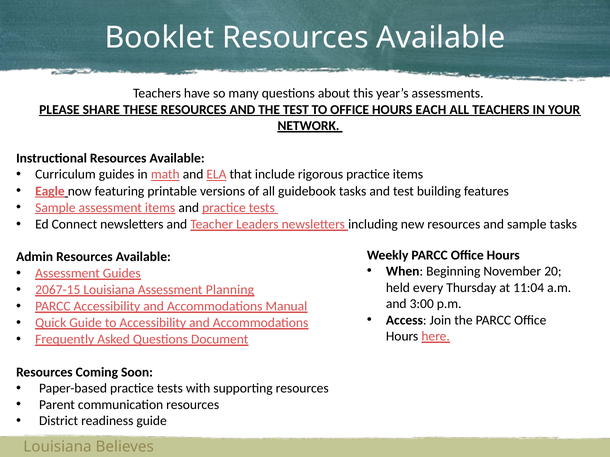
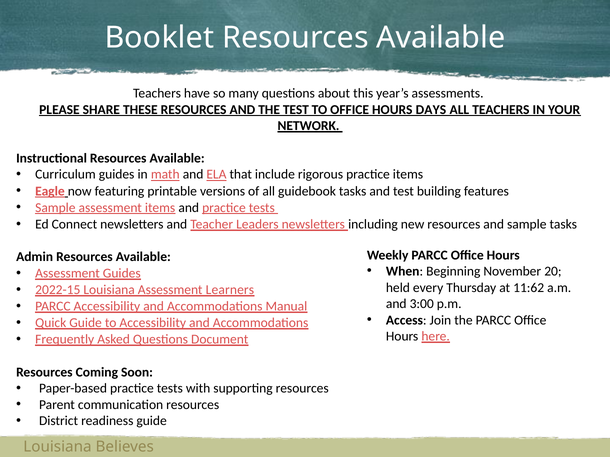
EACH: EACH -> DAYS (431, 110)
11:04: 11:04 -> 11:62 (529, 288)
2067-15: 2067-15 -> 2022-15 (58, 290)
Planning: Planning -> Learners (230, 290)
